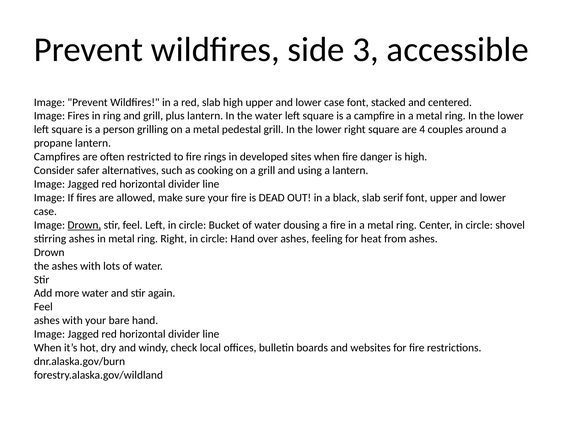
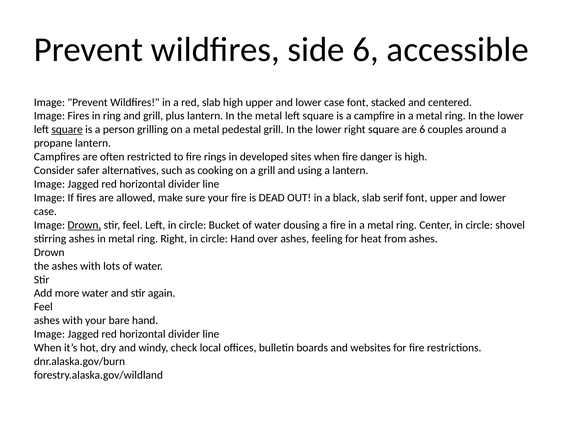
side 3: 3 -> 6 (366, 50)
the water: water -> metal (269, 116)
square underline: none -> present (67, 130)
are 4: 4 -> 6 (422, 130)
